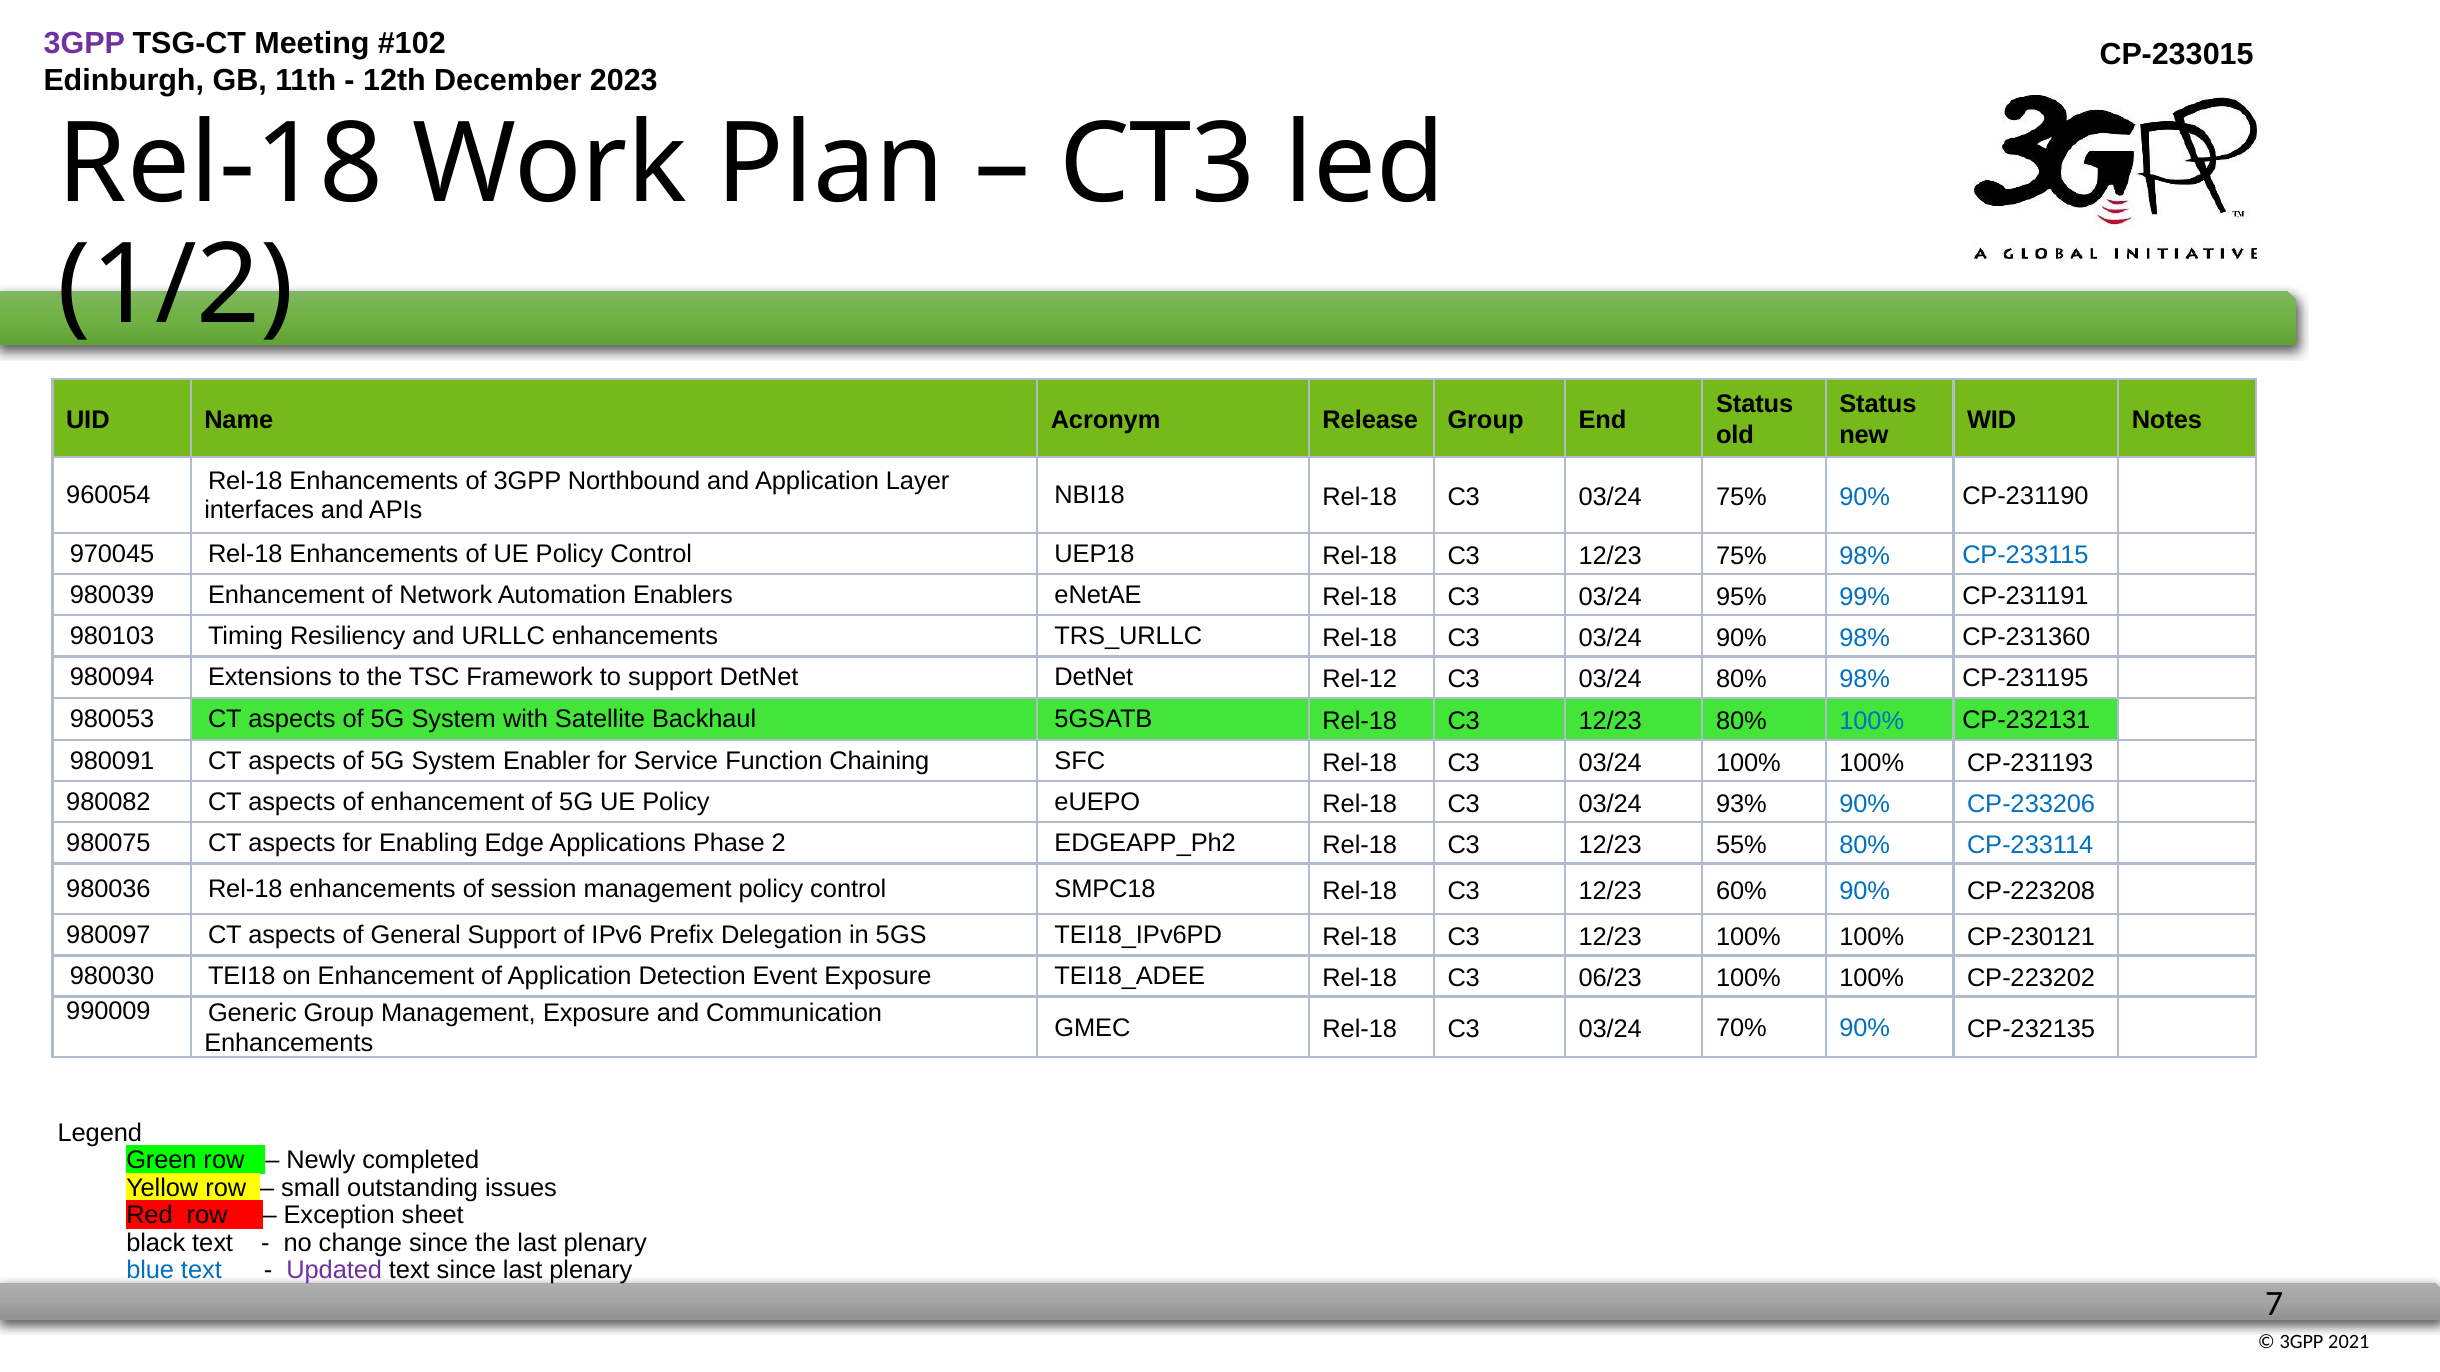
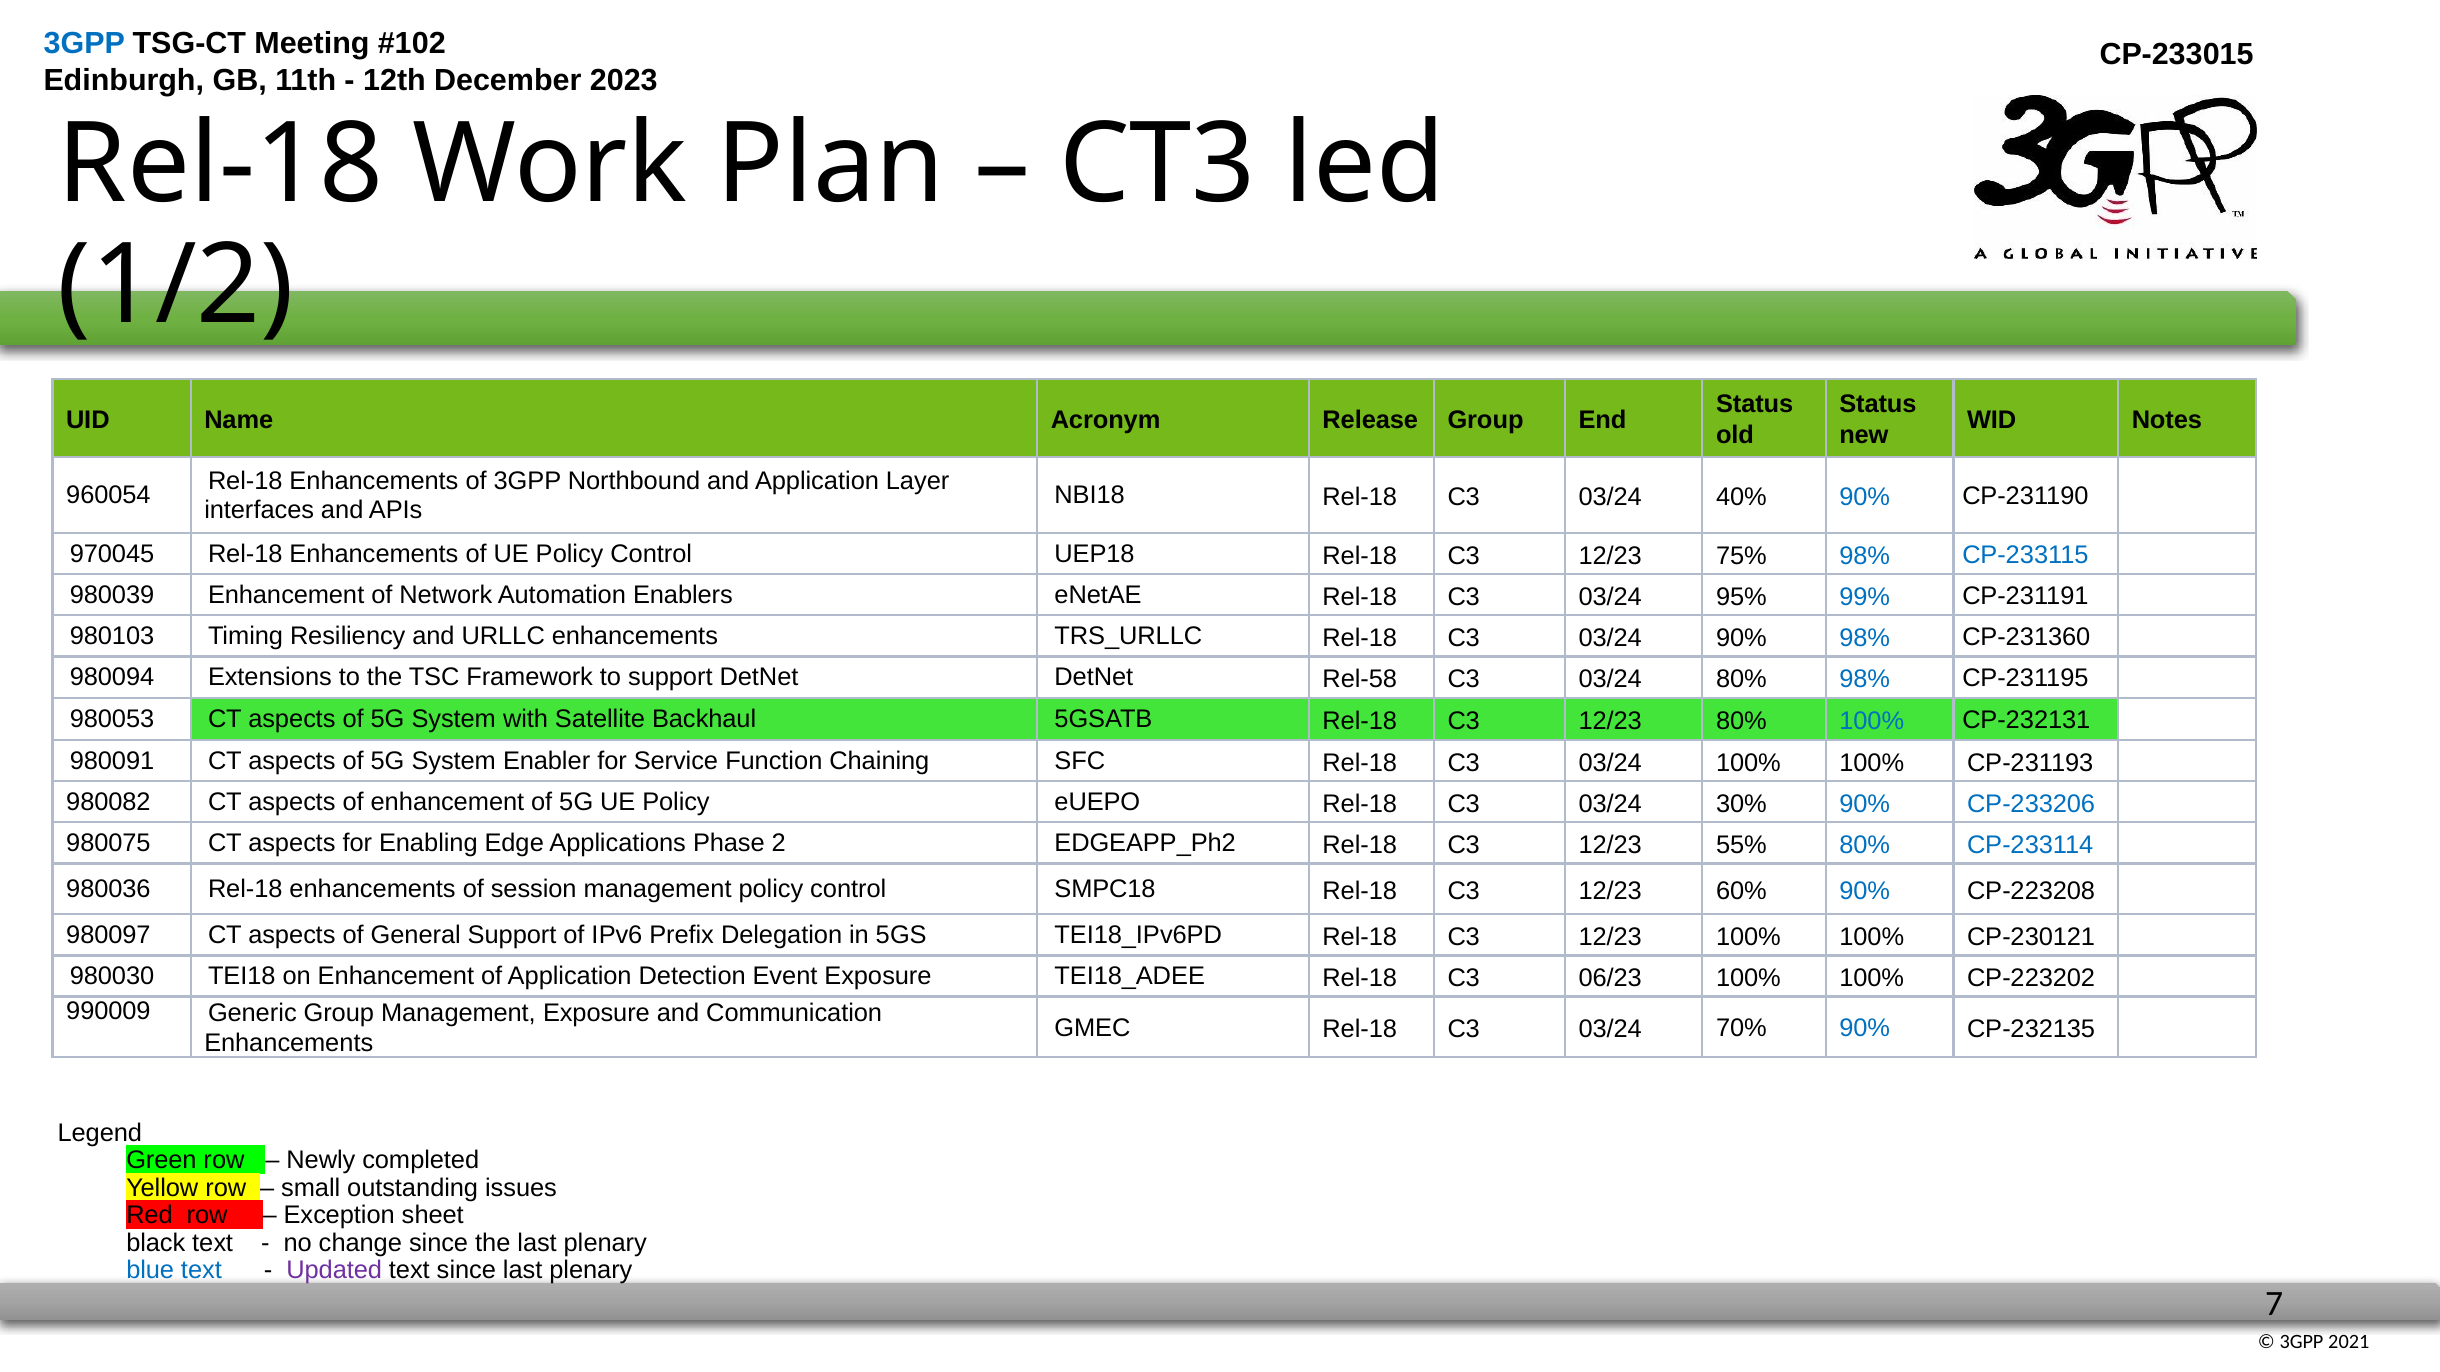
3GPP colour: purple -> blue (84, 44)
03/24 75%: 75% -> 40% (1741, 498)
Rel-12: Rel-12 -> Rel-58 (1360, 680)
93%: 93% -> 30% (1741, 804)
